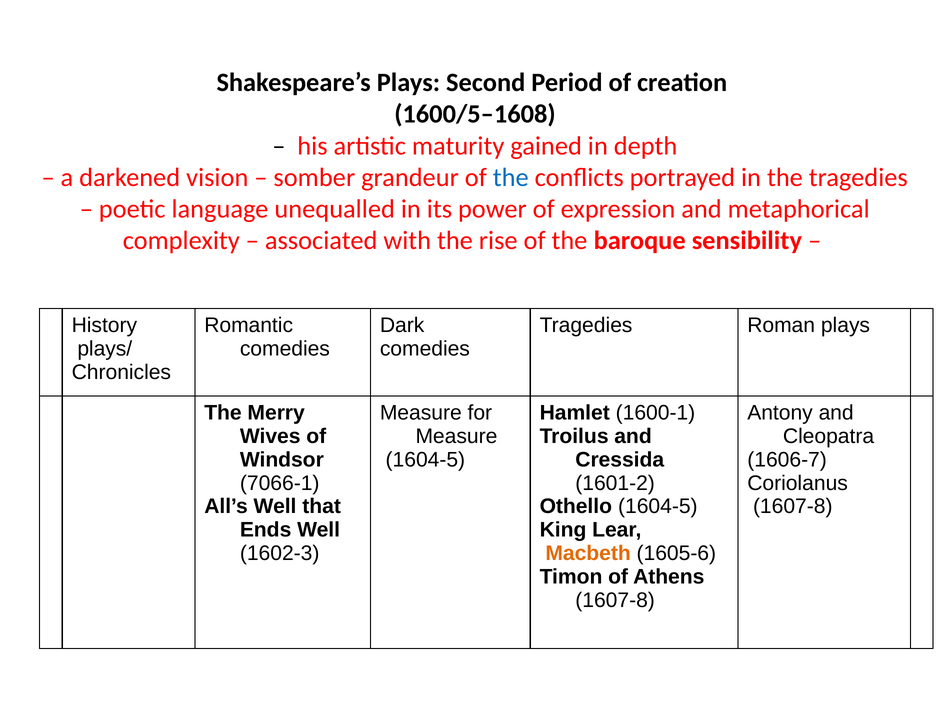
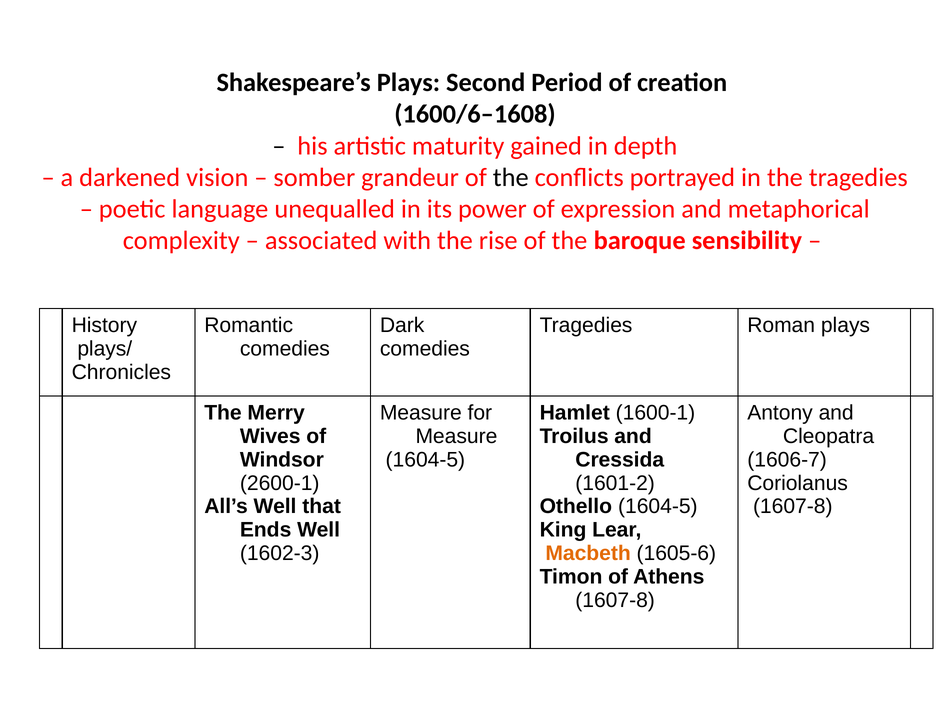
1600/5–1608: 1600/5–1608 -> 1600/6–1608 (475, 114)
the colour: blue -> black (511, 178)
7066-1: 7066-1 -> 2600-1 (280, 483)
